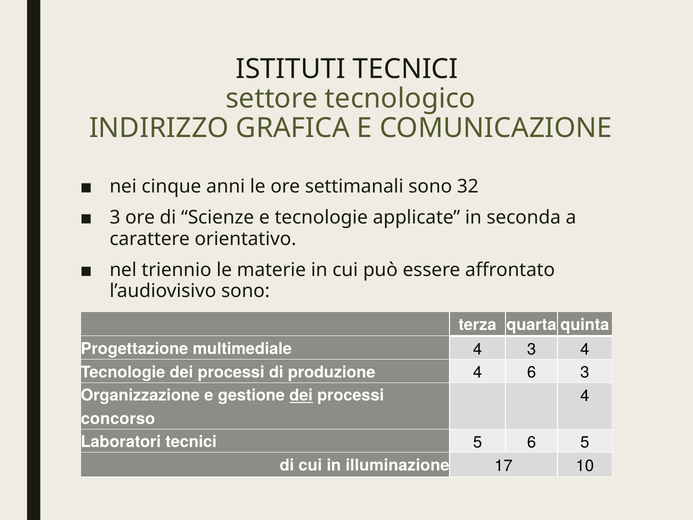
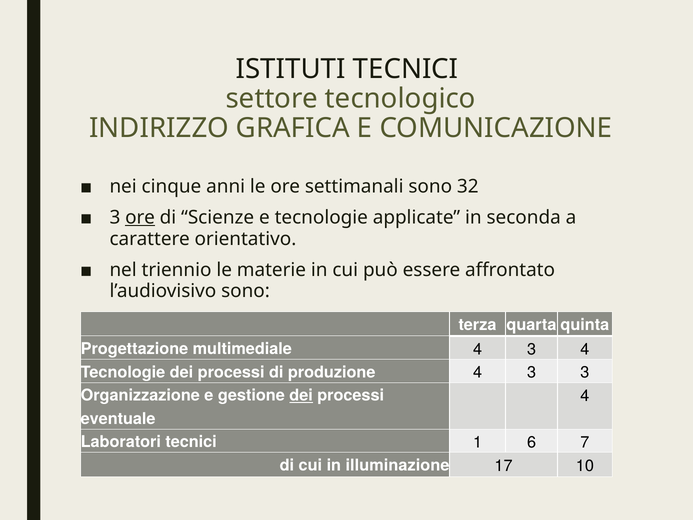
ore underline: none -> present (140, 217)
produzione 4 6: 6 -> 3 (532, 372)
concorso: concorso -> eventuale (118, 419)
tecnici 5: 5 -> 1 (478, 442)
6 5: 5 -> 7 (585, 442)
